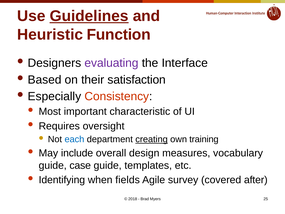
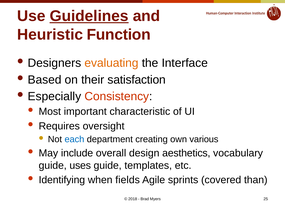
evaluating colour: purple -> orange (112, 63)
creating underline: present -> none (152, 139)
training: training -> various (204, 139)
measures: measures -> aesthetics (186, 153)
case: case -> uses (80, 165)
survey: survey -> sprints (183, 180)
after: after -> than (256, 180)
